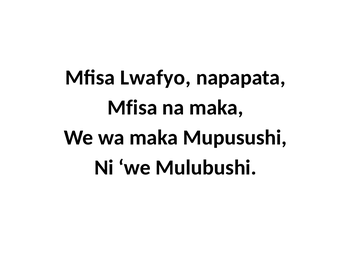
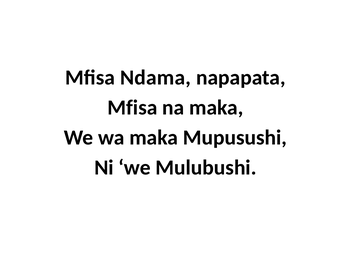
Lwafyo: Lwafyo -> Ndama (155, 78)
